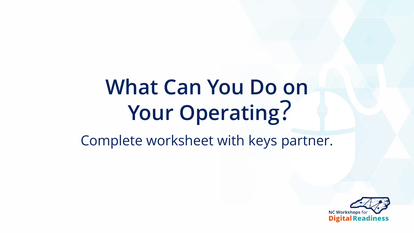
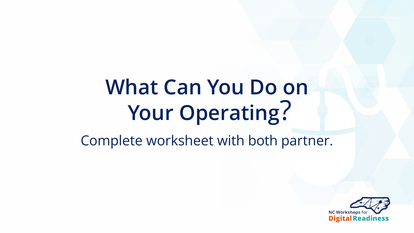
keys: keys -> both (263, 141)
